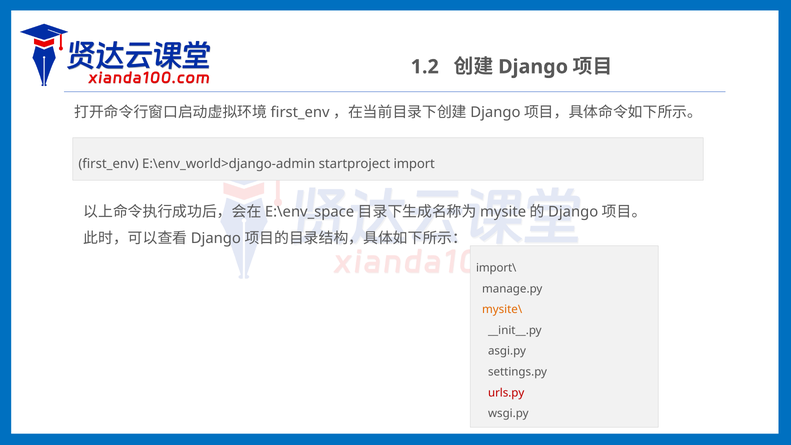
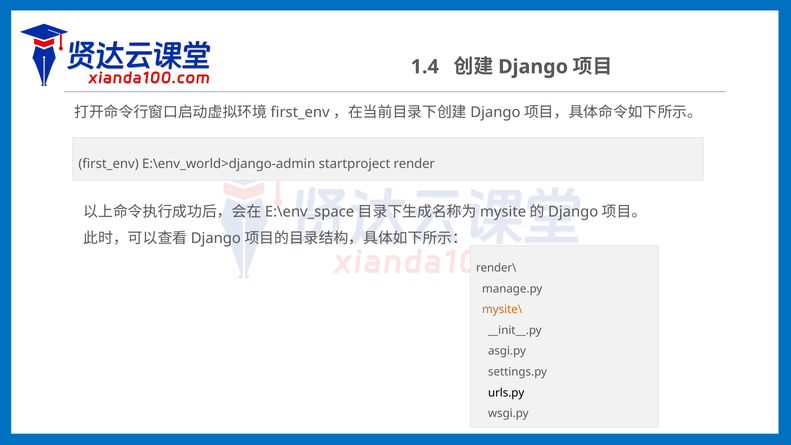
1.2: 1.2 -> 1.4 (425, 67)
import: import -> render (414, 164)
import\: import\ -> render\ (496, 268)
urls.py colour: red -> black (506, 393)
